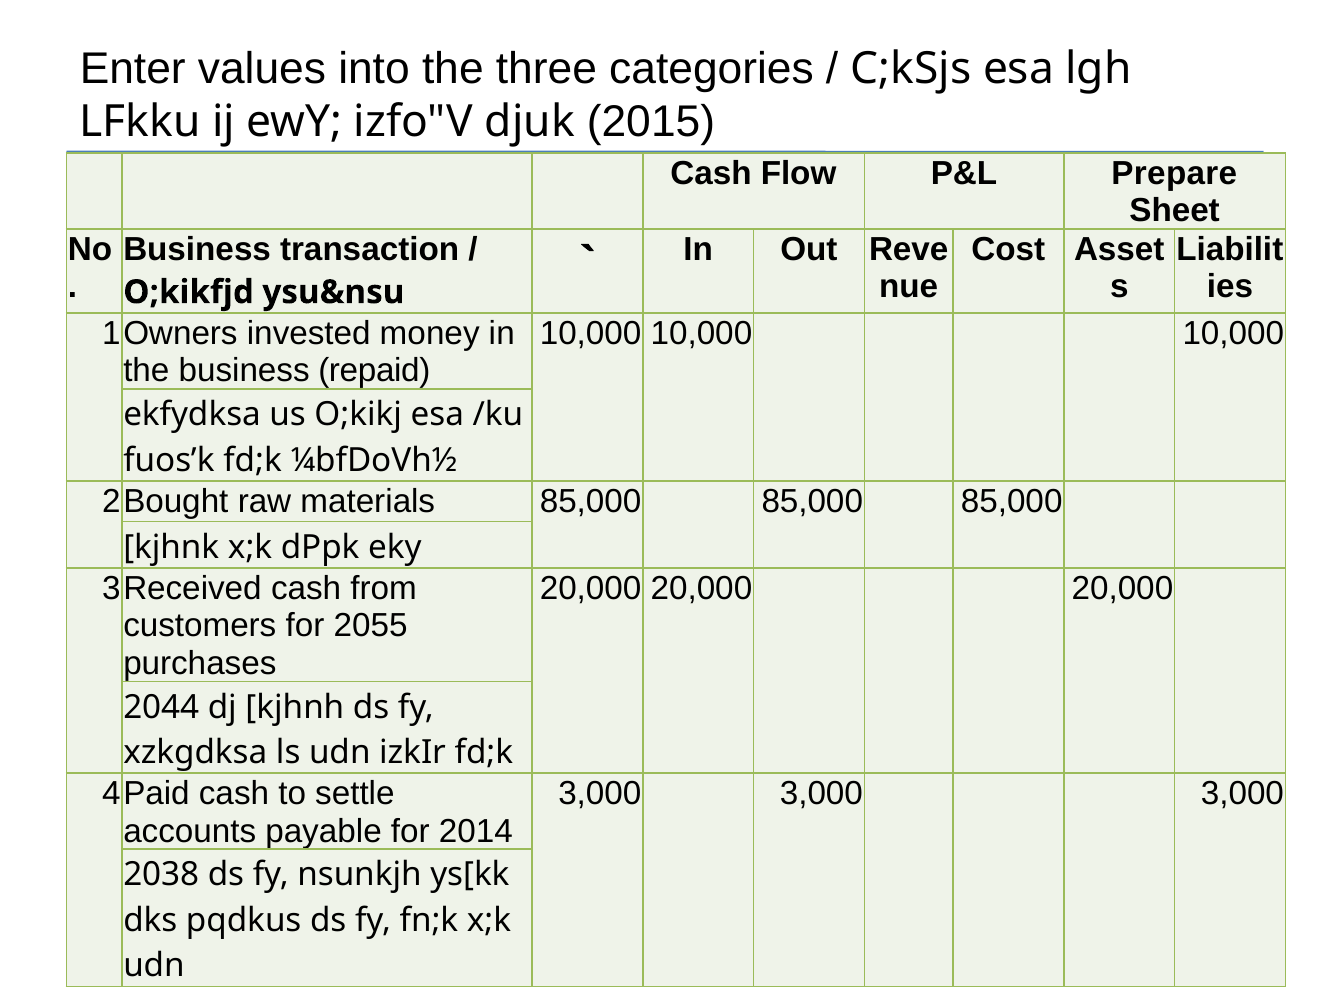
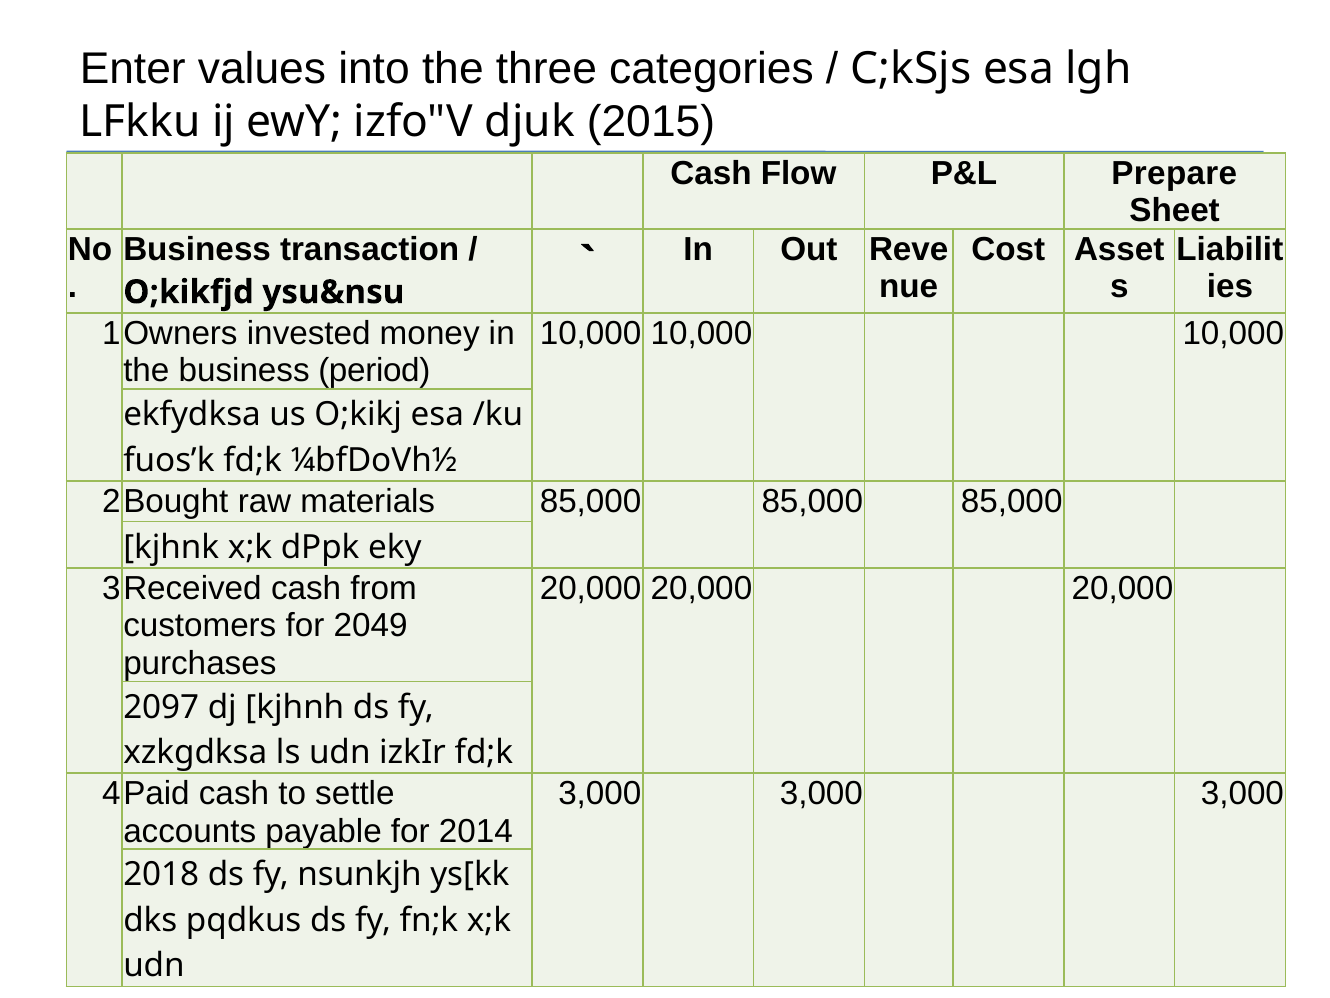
repaid: repaid -> period (374, 371)
2055: 2055 -> 2049 (371, 626)
2044: 2044 -> 2097 (161, 707)
2038: 2038 -> 2018 (161, 875)
